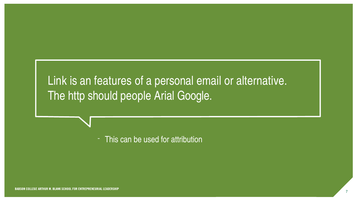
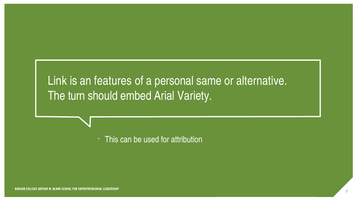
email: email -> same (209, 81)
http: http -> turn (77, 96)
people: people -> embed (136, 96)
Google: Google -> Variety (195, 96)
